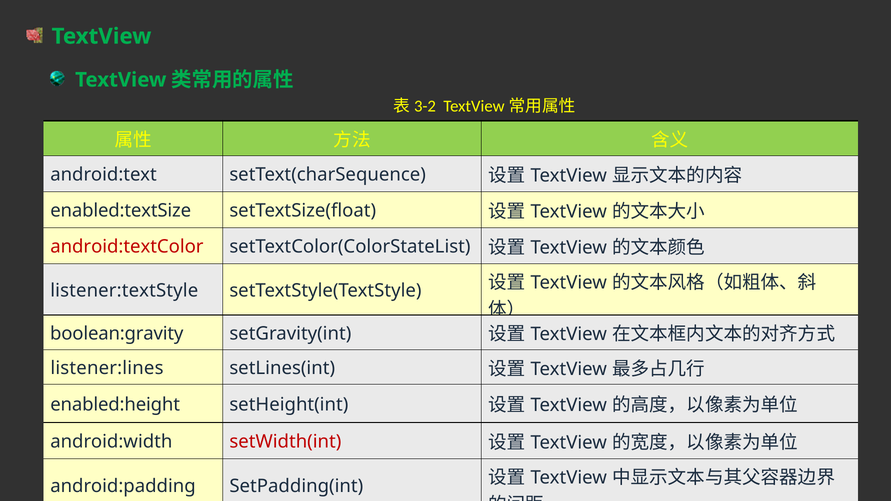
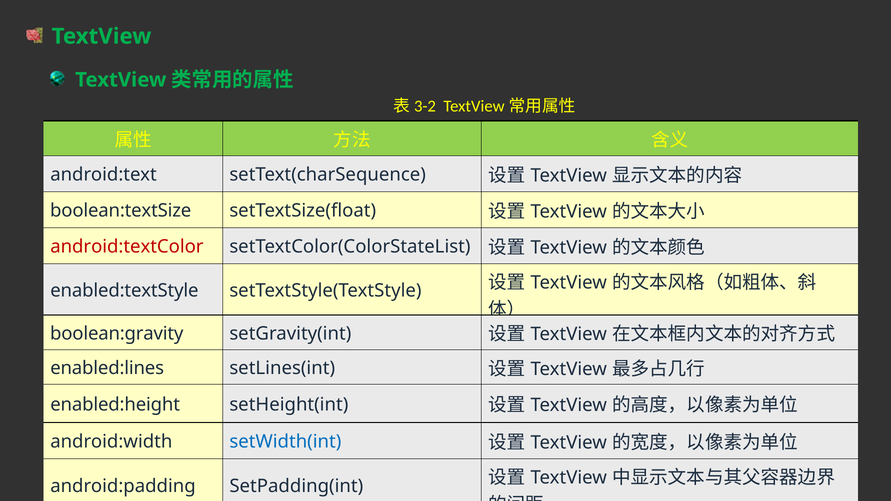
enabled:textSize: enabled:textSize -> boolean:textSize (121, 211)
listener:textStyle: listener:textStyle -> enabled:textStyle (124, 291)
listener:lines: listener:lines -> enabled:lines (107, 368)
setWidth(int colour: red -> blue (285, 442)
